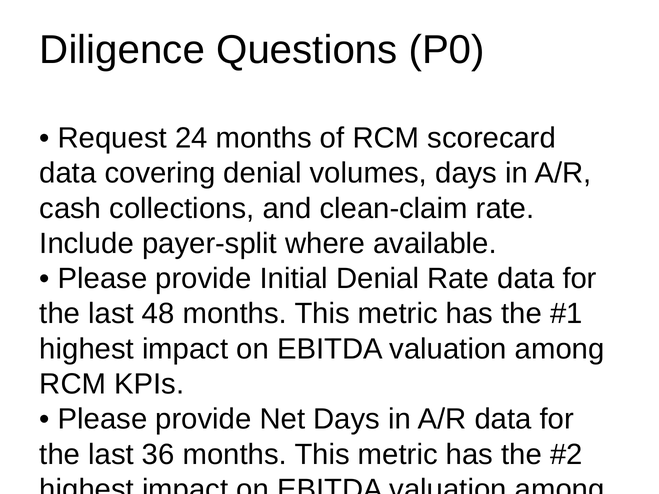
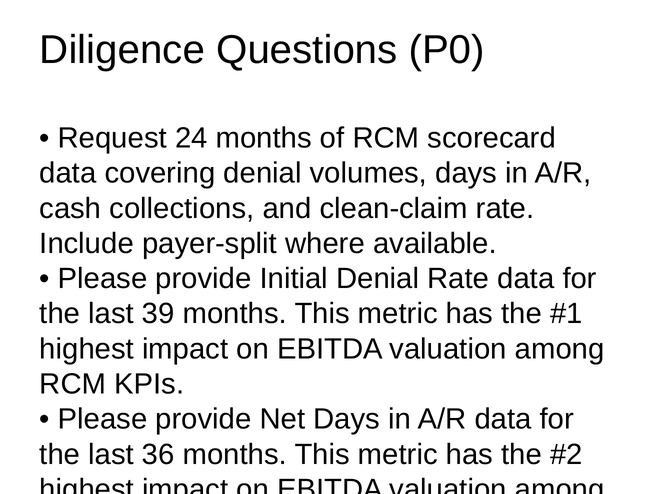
48: 48 -> 39 (158, 314)
